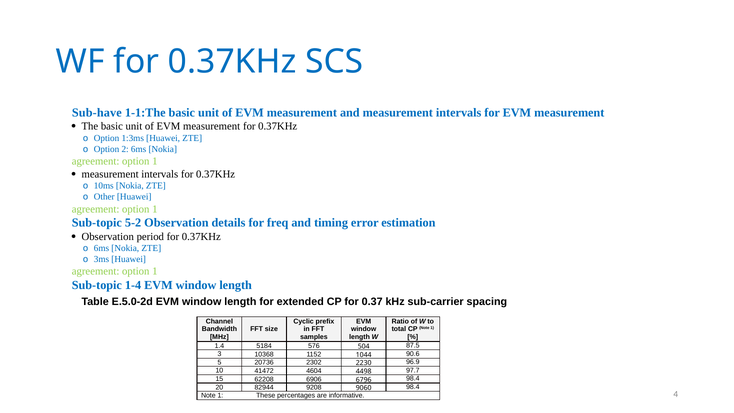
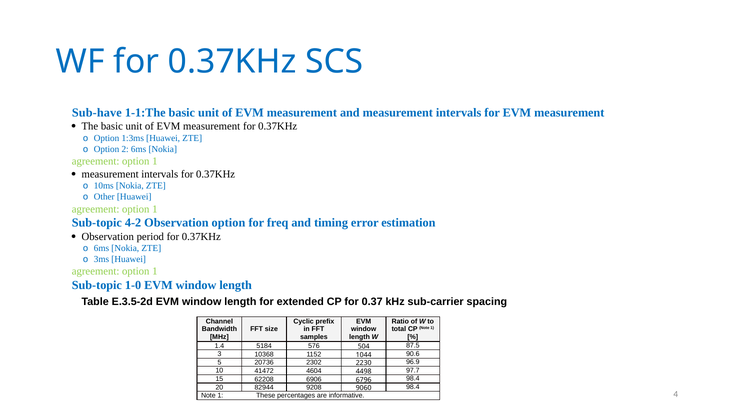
5-2: 5-2 -> 4-2 (133, 223)
Observation details: details -> option (228, 223)
1-4: 1-4 -> 1-0 (133, 285)
E.5.0-2d: E.5.0-2d -> E.3.5-2d (132, 302)
